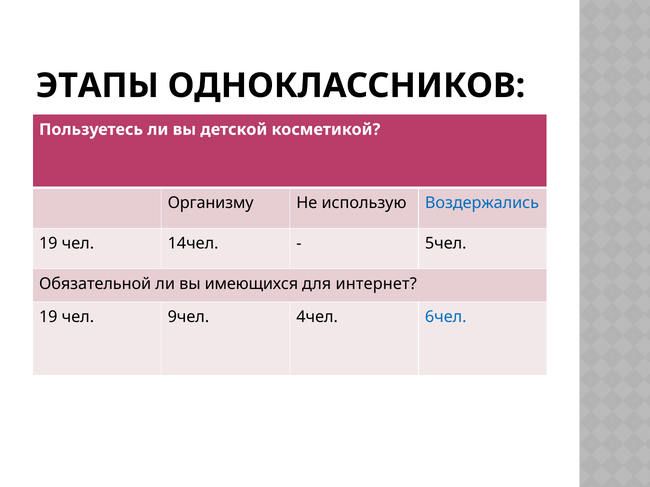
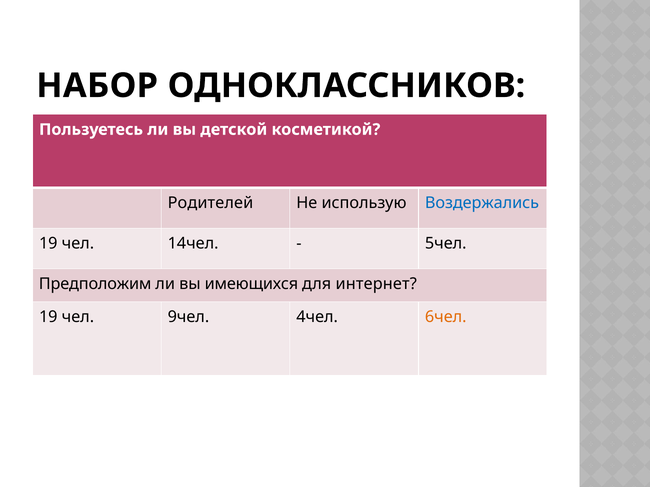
ЭТАПЫ: ЭТАПЫ -> НАБОР (97, 86)
Организму: Организму -> Родителей (210, 203)
Обязательной: Обязательной -> Предположим (95, 284)
6чел colour: blue -> orange (446, 317)
